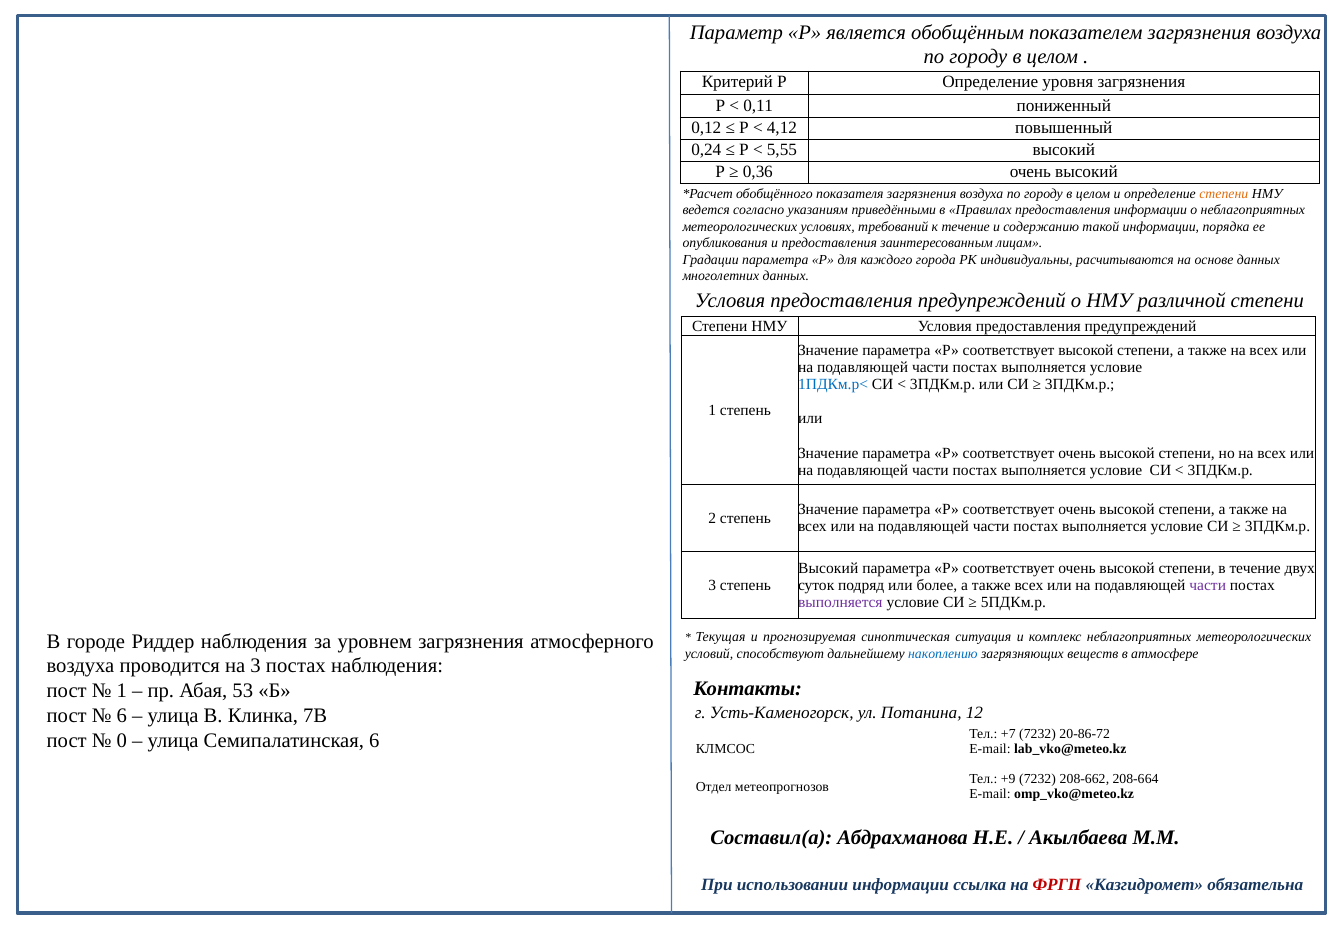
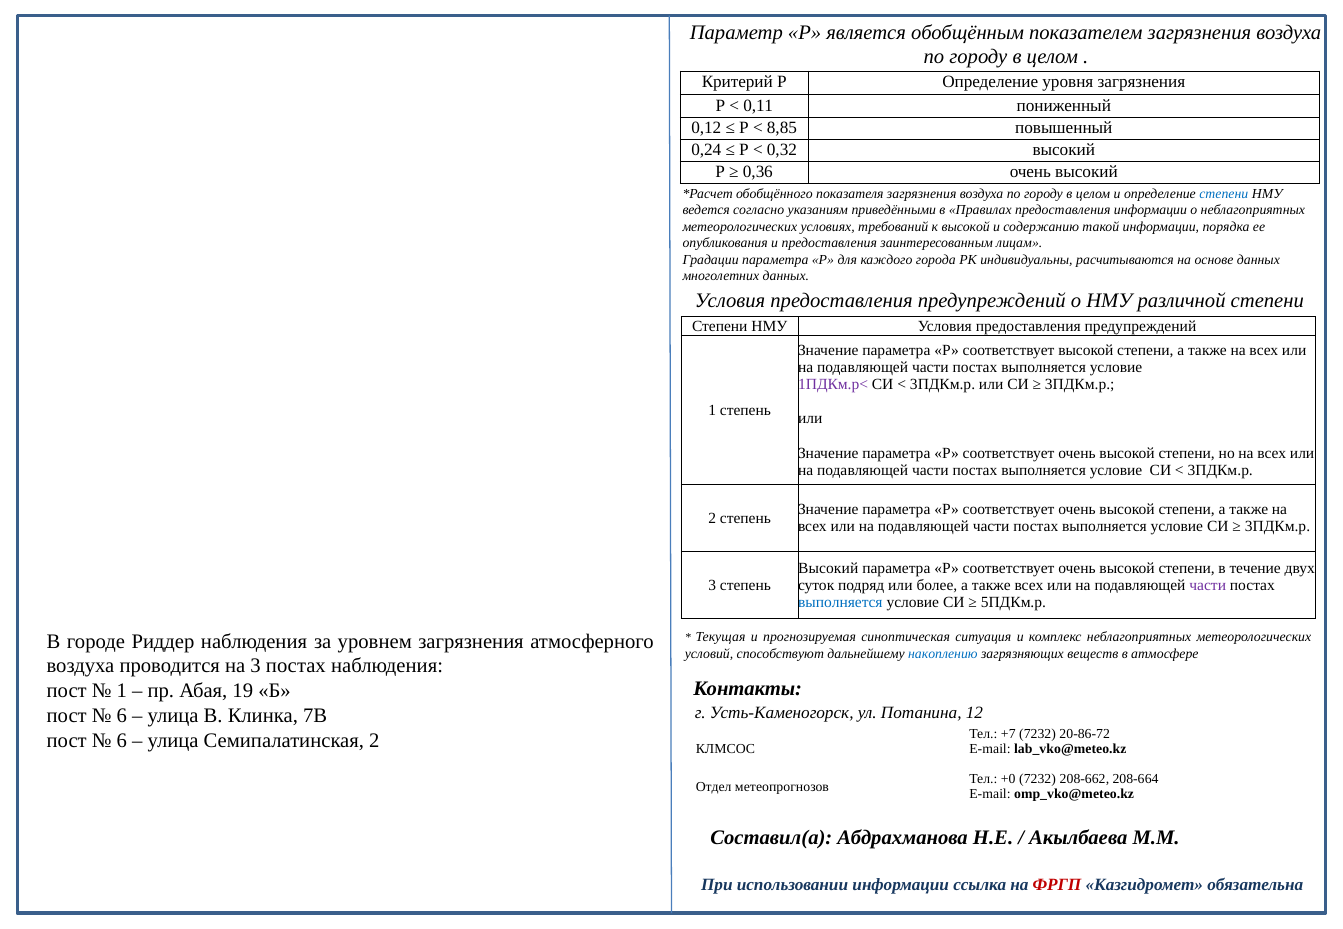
4,12: 4,12 -> 8,85 (782, 128)
5,55: 5,55 -> 0,32 (782, 150)
степени colour: orange -> blue (1224, 194)
к течение: течение -> высокой (966, 227)
1ПДКм.р< colour: blue -> purple (833, 385)
выполняется colour: purple -> blue (840, 603)
53: 53 -> 19 (243, 691)
0: 0 -> 6 (122, 741)
Семипалатинская 6: 6 -> 2 (374, 741)
+9: +9 -> +0 (1008, 780)
